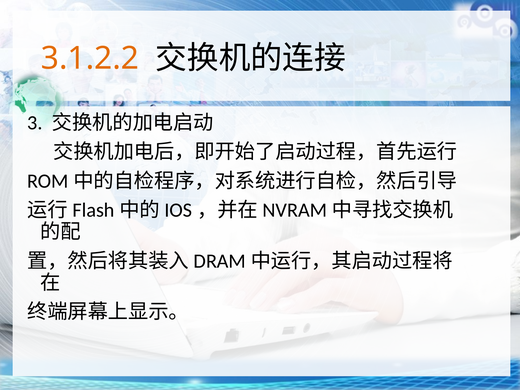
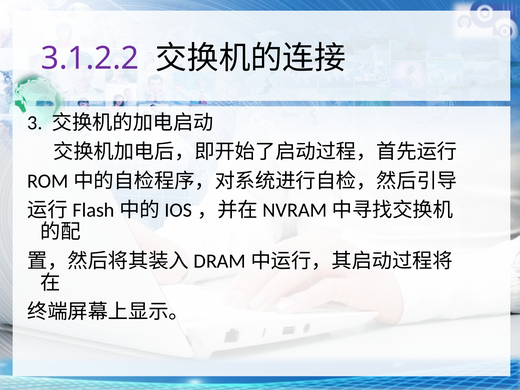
3.1.2.2 colour: orange -> purple (90, 58)
